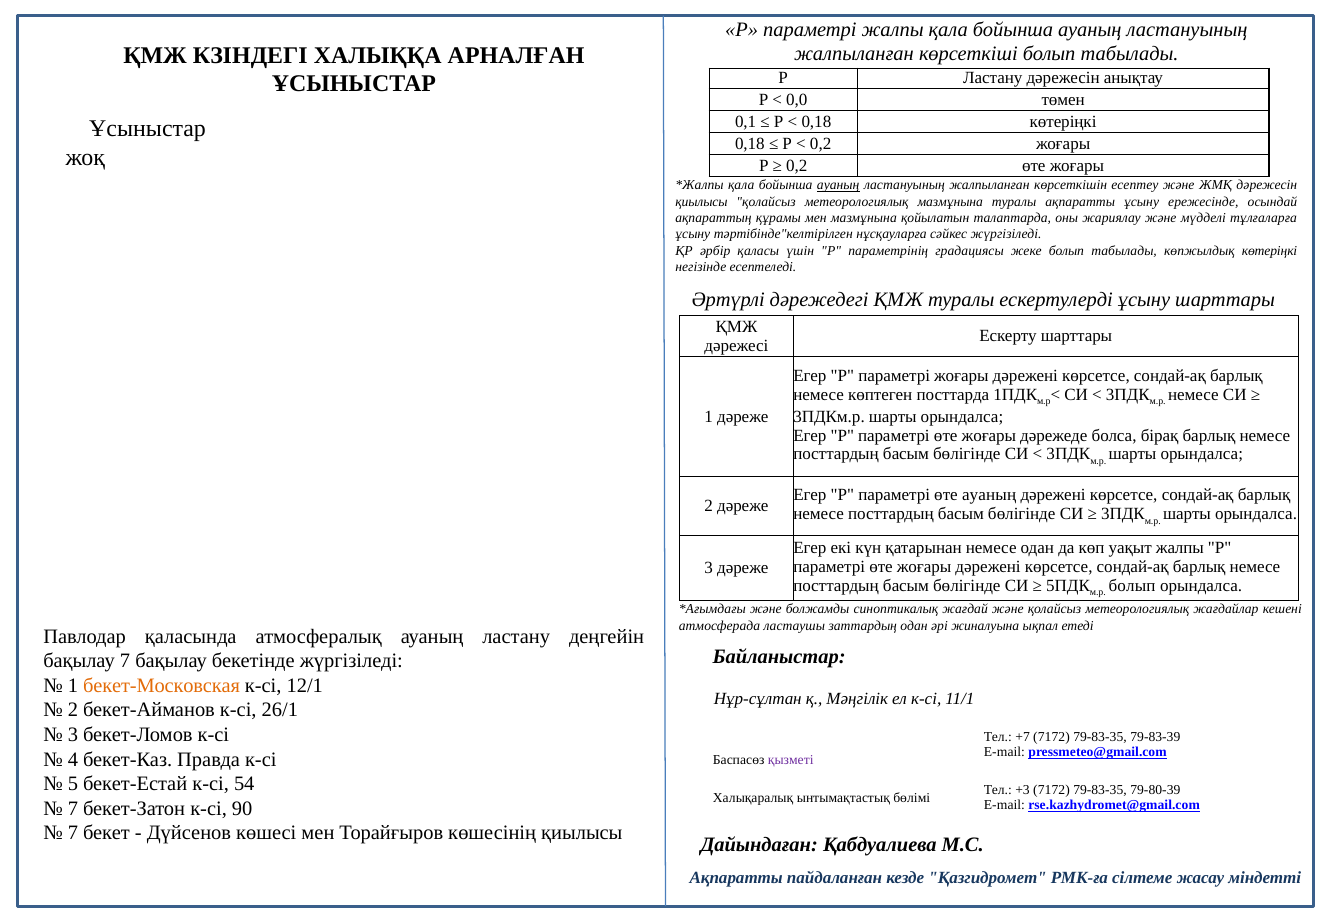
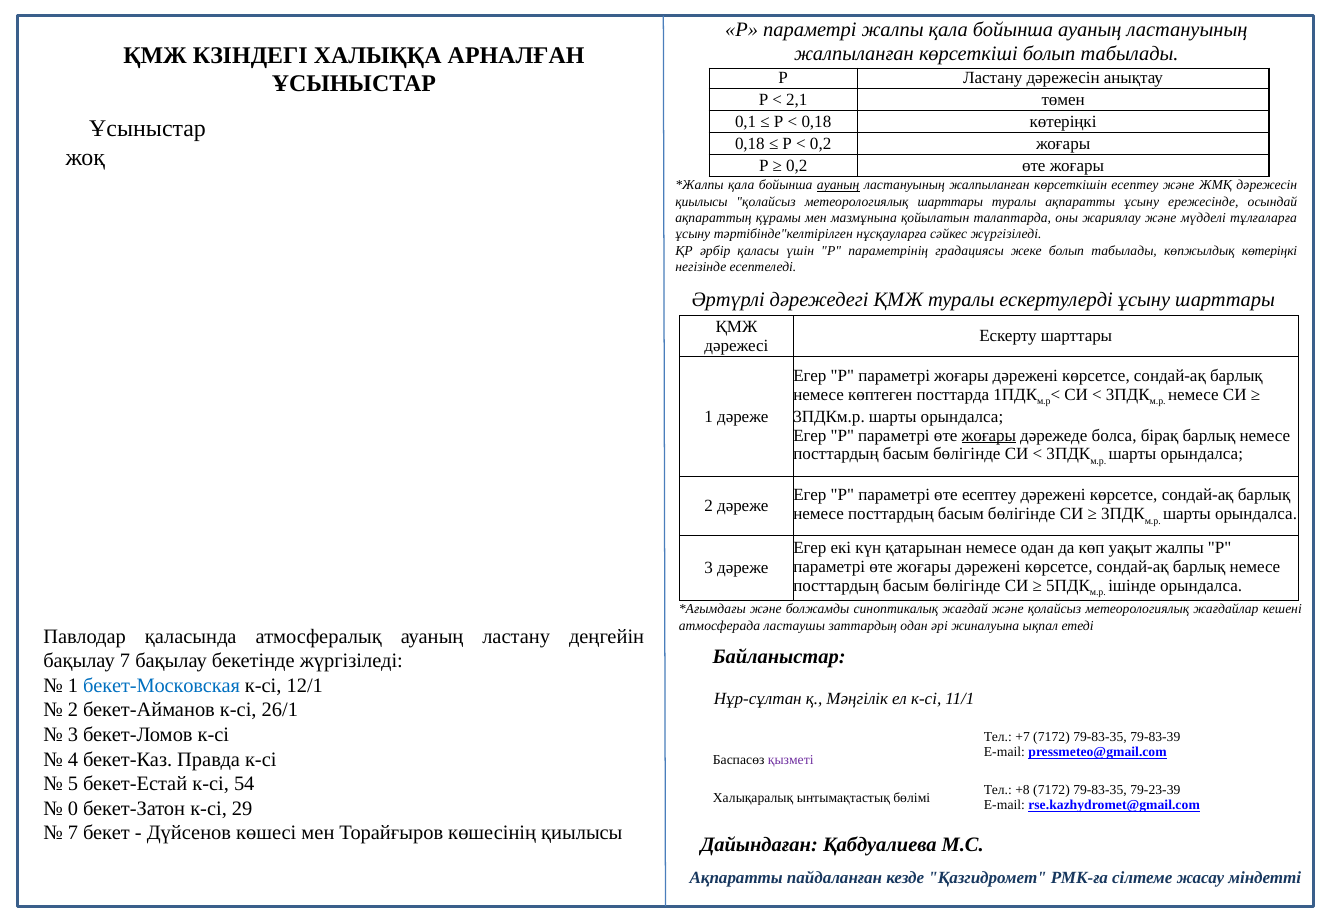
0,0: 0,0 -> 2,1 (797, 100)
метеорологиялық мазмұнына: мазмұнына -> шарттары (950, 202)
жоғары underline: none -> present (989, 435)
өте ауаның: ауаның -> есептеу (989, 495)
болып: болып -> ішінде (1132, 585)
бекет-Московская colour: orange -> blue (162, 685)
+3: +3 -> +8 (1023, 790)
79-80-39: 79-80-39 -> 79-23-39 (1155, 790)
7: 7 -> 0 (73, 808)
90: 90 -> 29 (242, 808)
